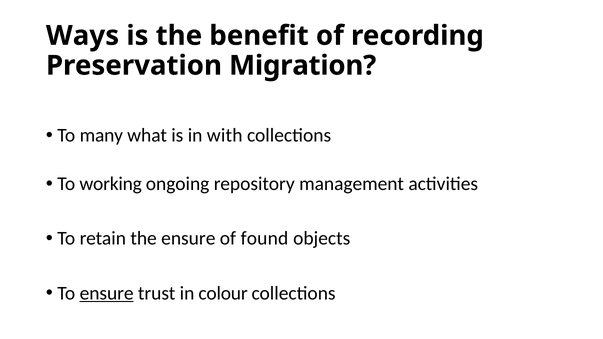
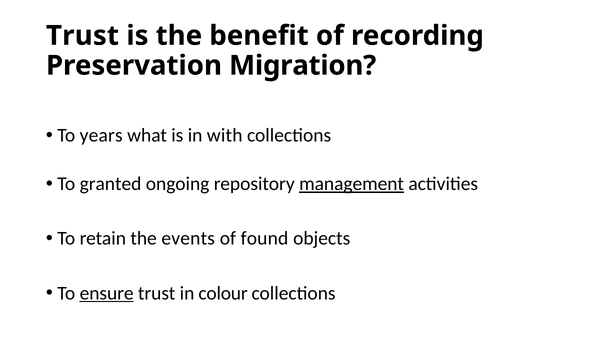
Ways: Ways -> Trust (82, 36)
many: many -> years (101, 136)
working: working -> granted (111, 184)
management underline: none -> present (352, 184)
the ensure: ensure -> events (188, 239)
